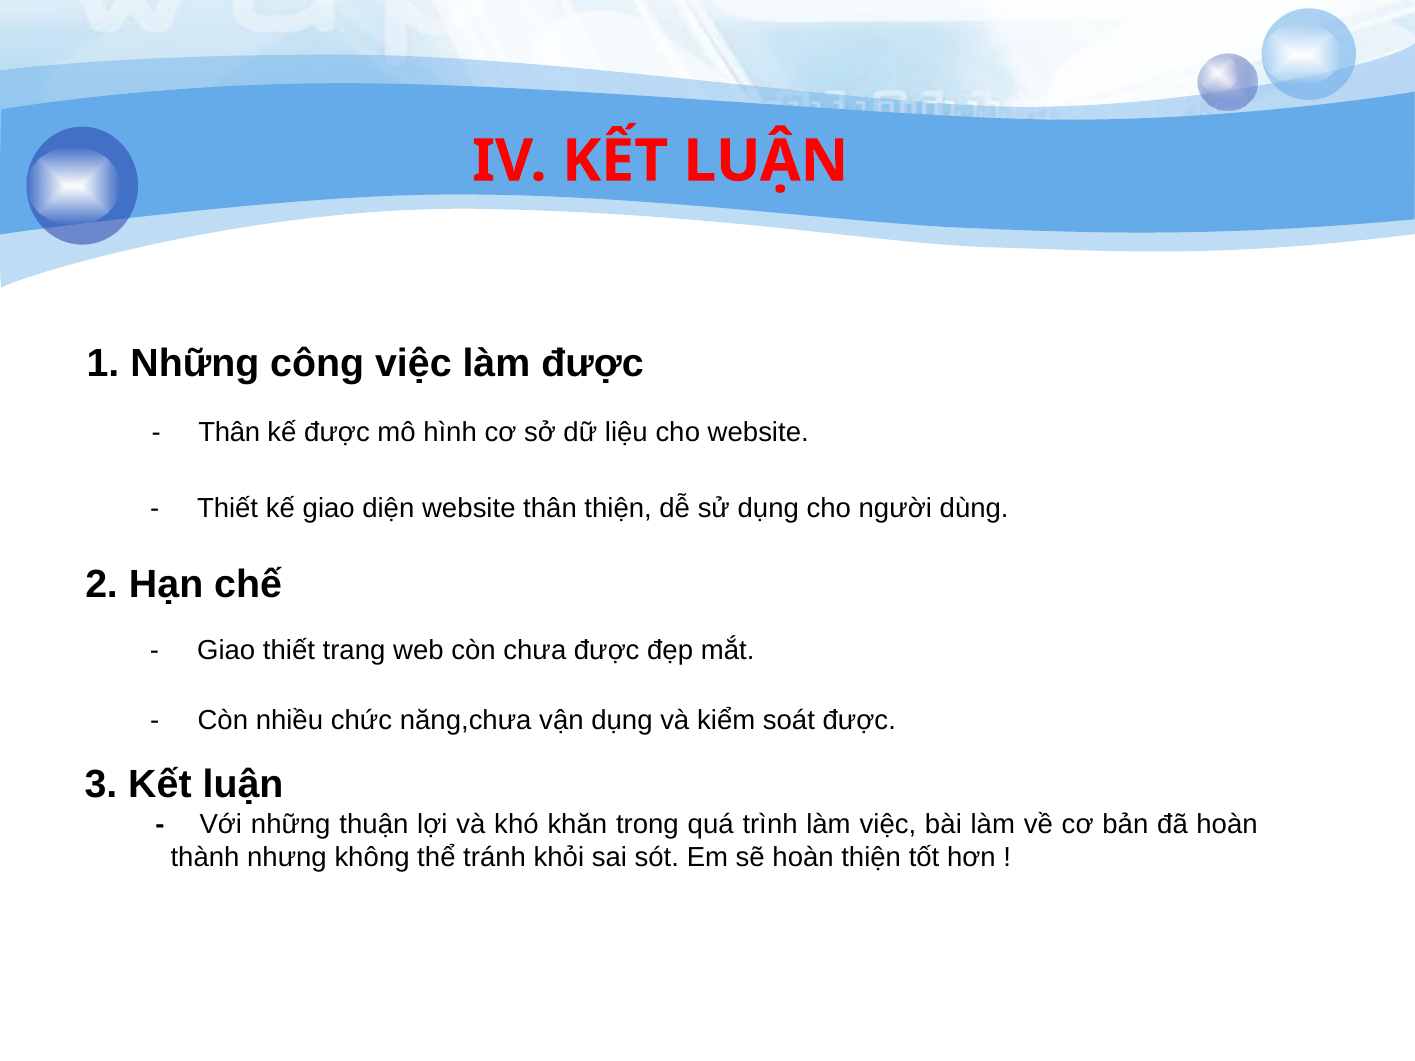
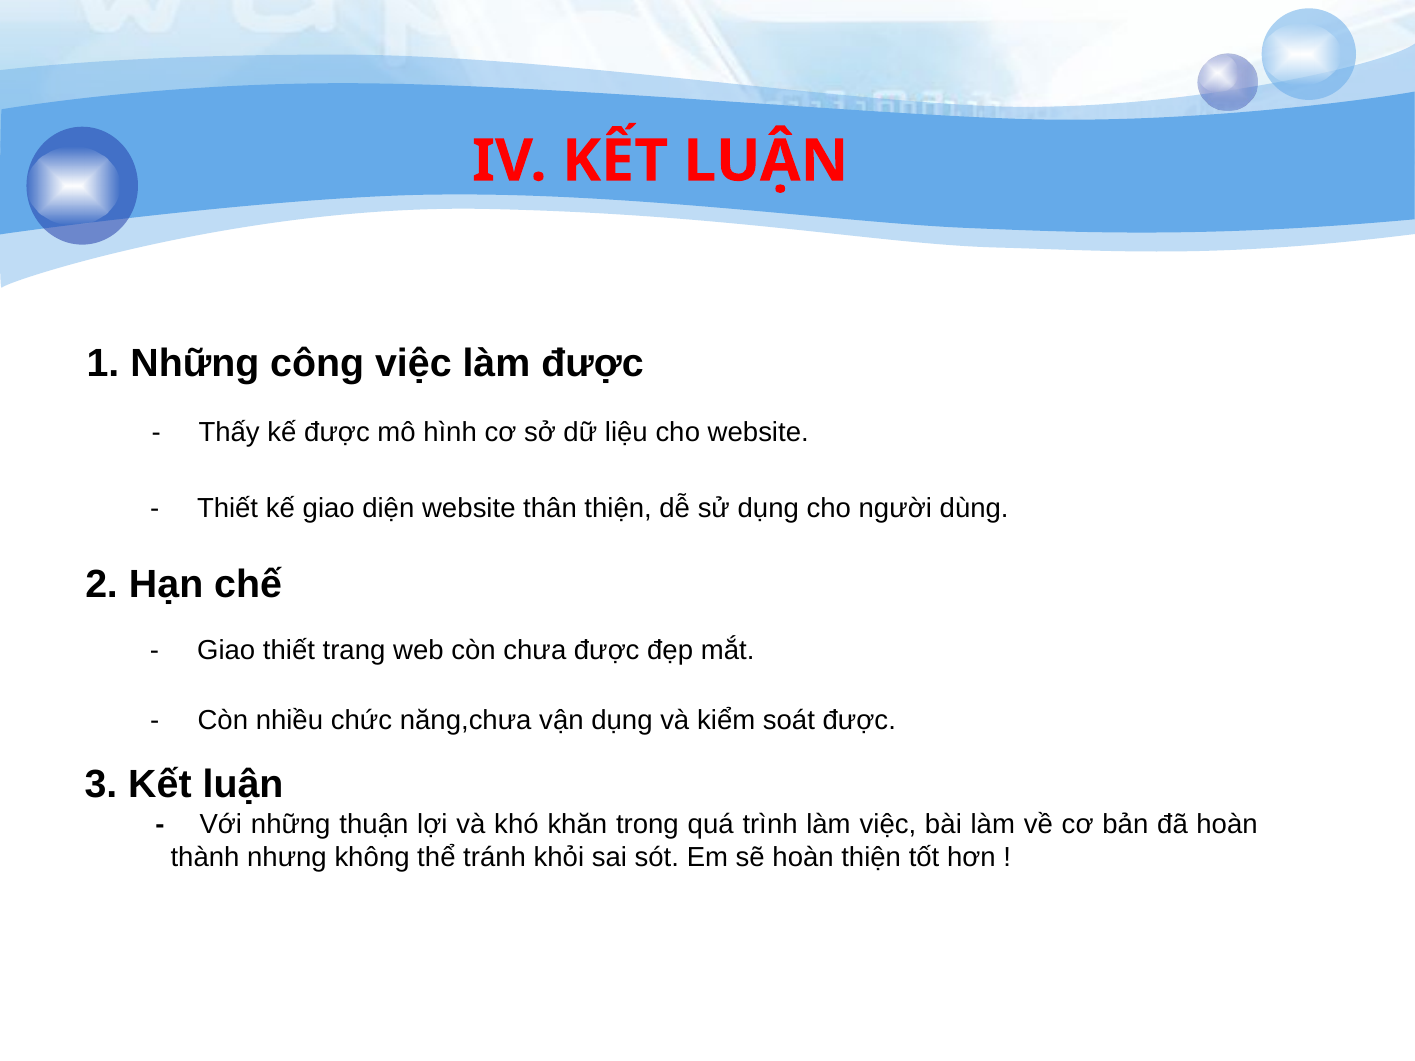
Thân: Thân -> Thấy (229, 433)
